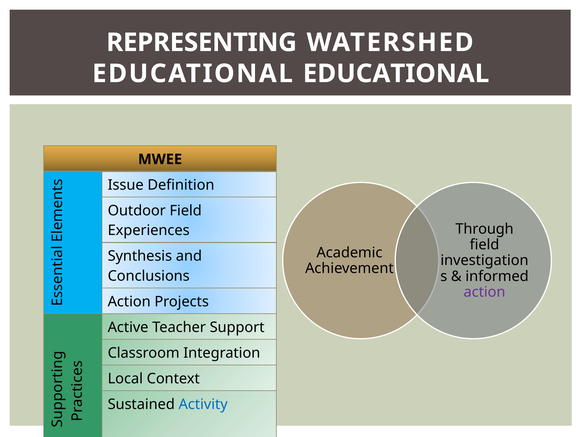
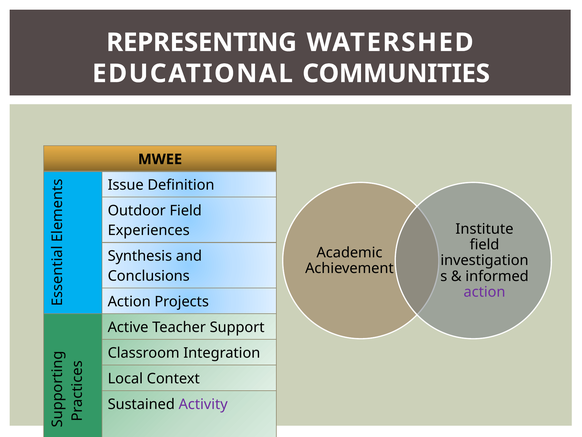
EDUCATIONAL EDUCATIONAL: EDUCATIONAL -> COMMUNITIES (396, 74)
Through: Through -> Institute (484, 229)
Activity colour: blue -> purple (203, 404)
